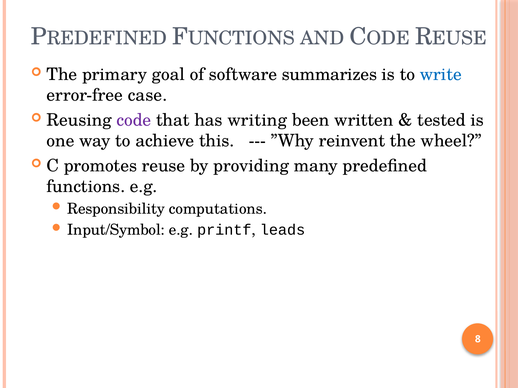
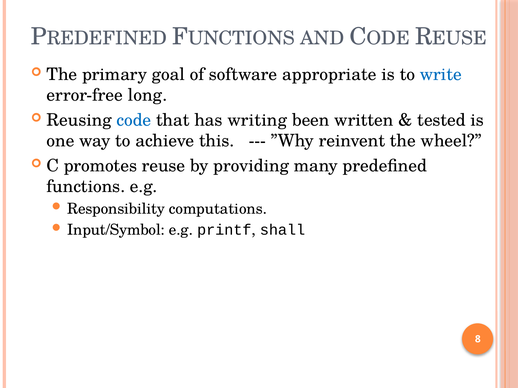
summarizes: summarizes -> appropriate (329, 75)
case: case -> long (147, 95)
code colour: purple -> blue (134, 120)
leads: leads -> shall (283, 230)
